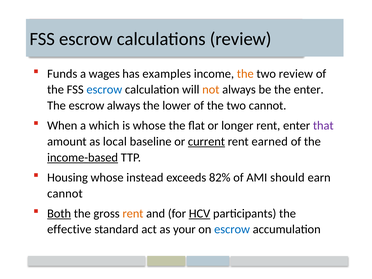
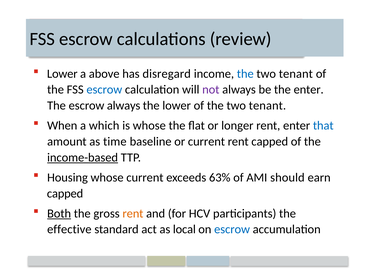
Funds: Funds -> Lower (62, 74)
wages: wages -> above (104, 74)
examples: examples -> disregard (167, 74)
the colour: orange -> blue (245, 74)
review: review -> tenant (296, 74)
not colour: orange -> purple (211, 90)
of the two cannot: cannot -> tenant (267, 106)
that colour: purple -> blue (323, 126)
local: local -> time (115, 142)
current underline: present -> none (206, 142)
rent earned: earned -> capped (270, 142)
whose instead: instead -> current (145, 178)
82%: 82% -> 63% (220, 178)
cannot: cannot -> capped (65, 193)
HCV underline: present -> none (200, 213)
your: your -> local (184, 229)
